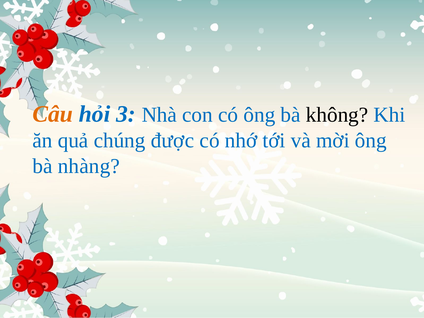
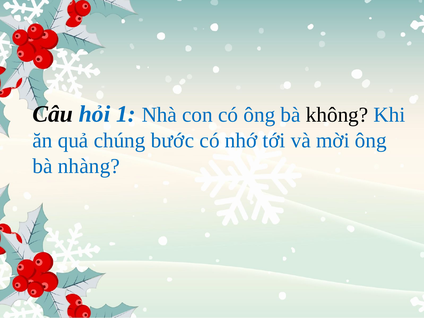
Câu colour: orange -> black (53, 114)
3: 3 -> 1 (126, 114)
được: được -> bước (172, 141)
